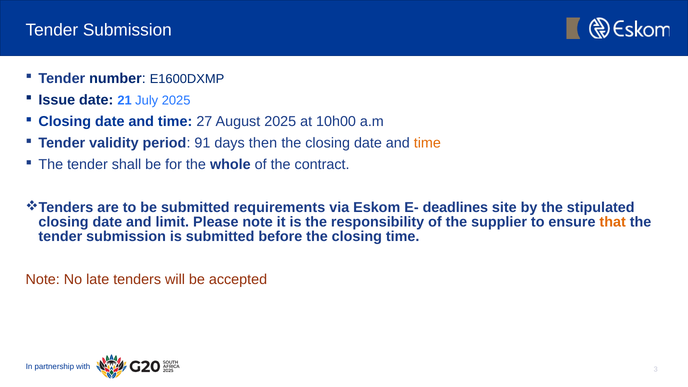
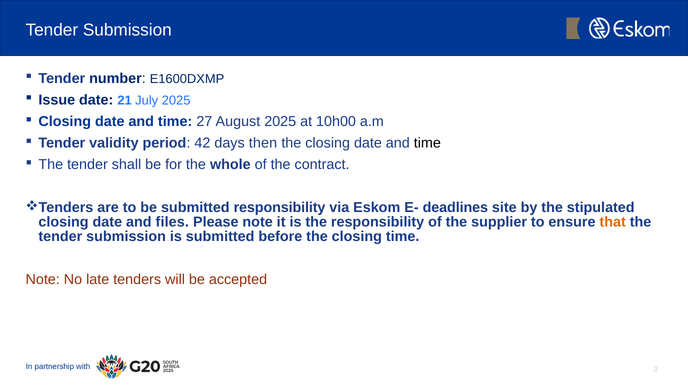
91: 91 -> 42 (202, 143)
time colour: orange -> black (427, 143)
submitted requirements: requirements -> responsibility (280, 208)
limit: limit -> files (172, 222)
